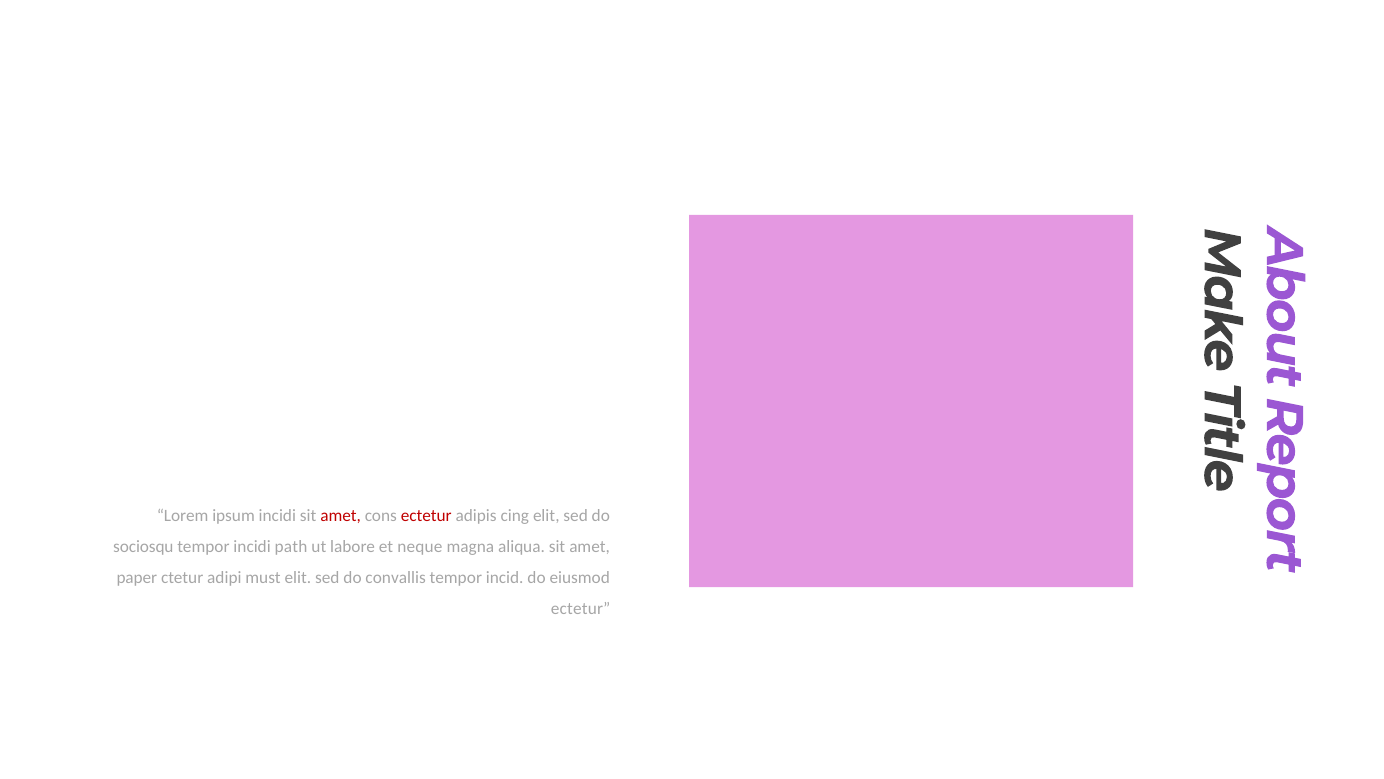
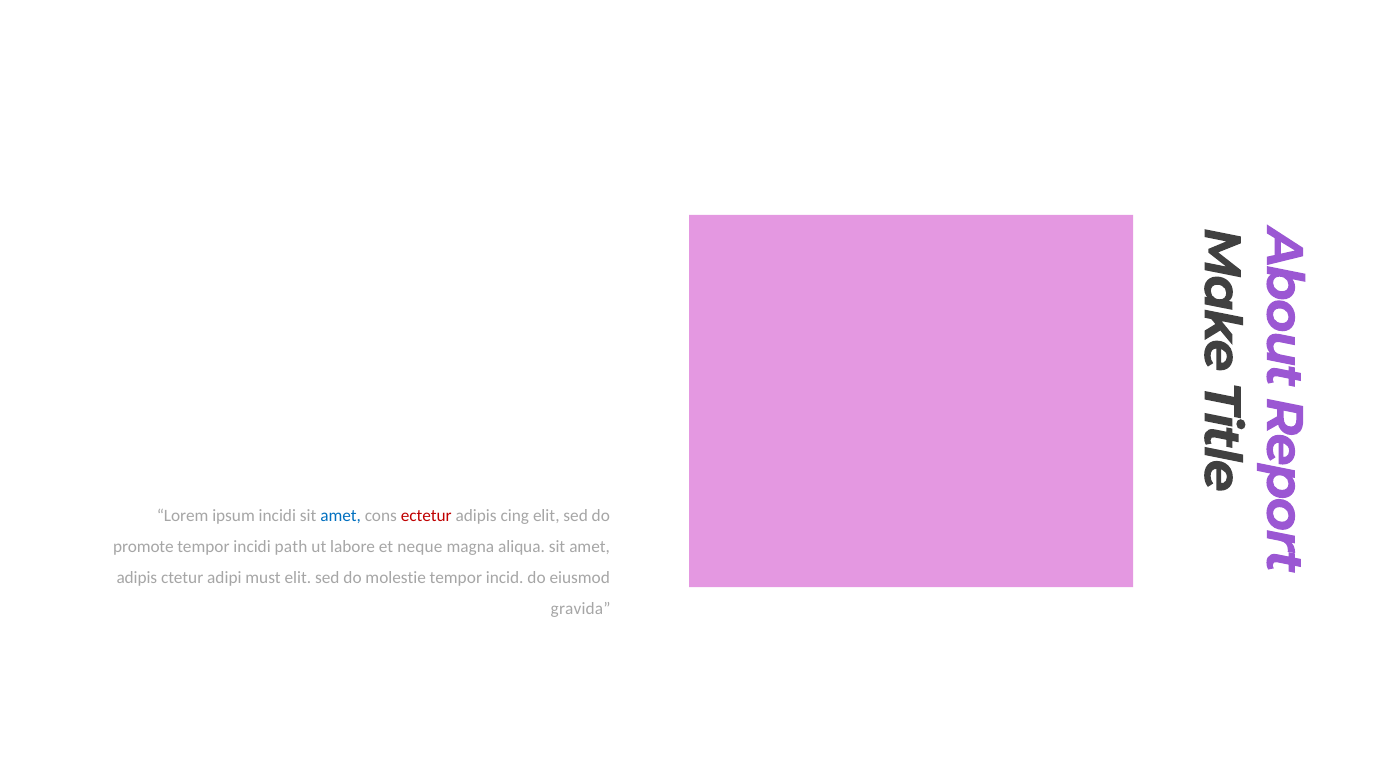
amet colour: red -> blue (341, 515)
sociosqu: sociosqu -> promote (143, 547)
paper: paper -> adipis (137, 578)
convallis: convallis -> molestie (396, 578)
ectetur: ectetur -> gravida (581, 609)
